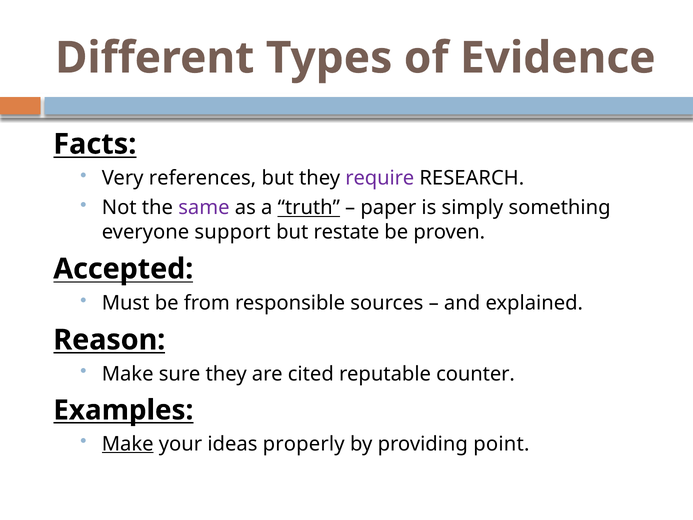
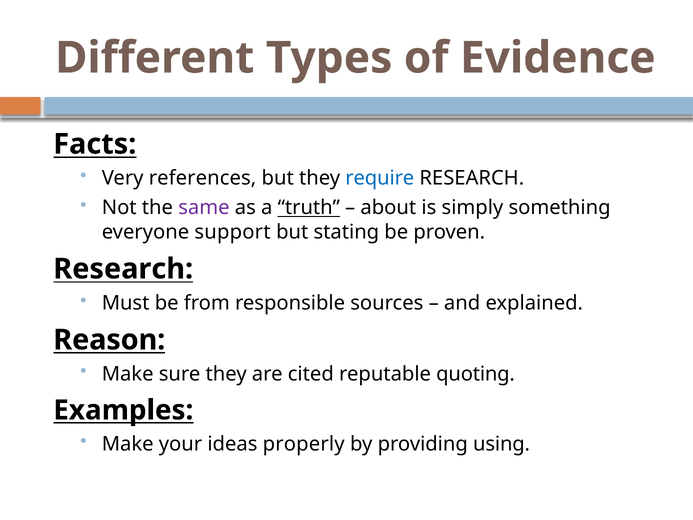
require colour: purple -> blue (380, 178)
paper: paper -> about (388, 208)
restate: restate -> stating (346, 232)
Accepted: Accepted -> Research (123, 269)
counter: counter -> quoting (476, 374)
Make underline: present -> none (128, 444)
point: point -> using (502, 444)
